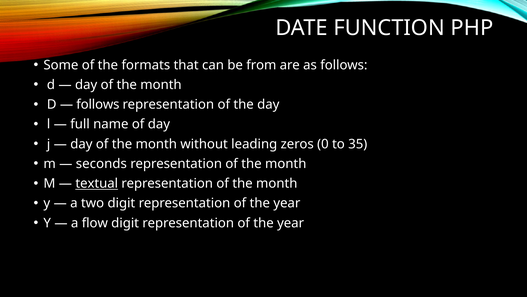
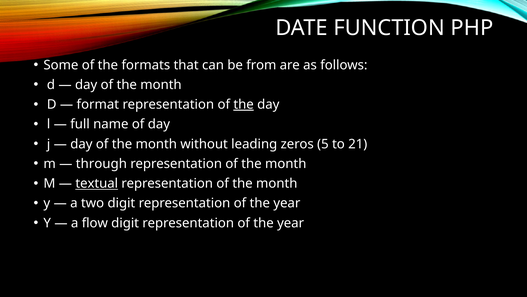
follows: follows -> format (98, 104)
the underline: none -> present (244, 104)
0: 0 -> 5 (323, 144)
35: 35 -> 21 (358, 144)
seconds: seconds -> through (101, 163)
